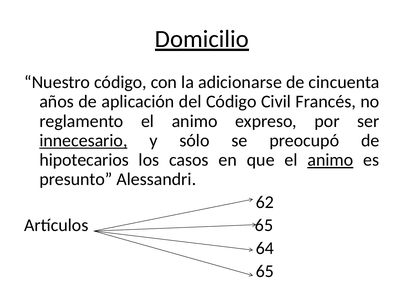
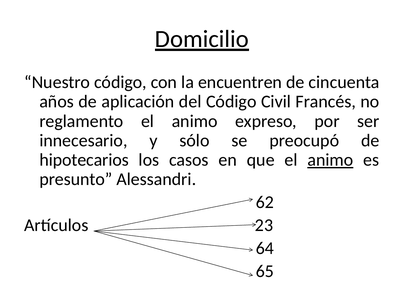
adicionarse: adicionarse -> encuentren (240, 82)
innecesario underline: present -> none (83, 141)
Artículos 65: 65 -> 23 (264, 225)
